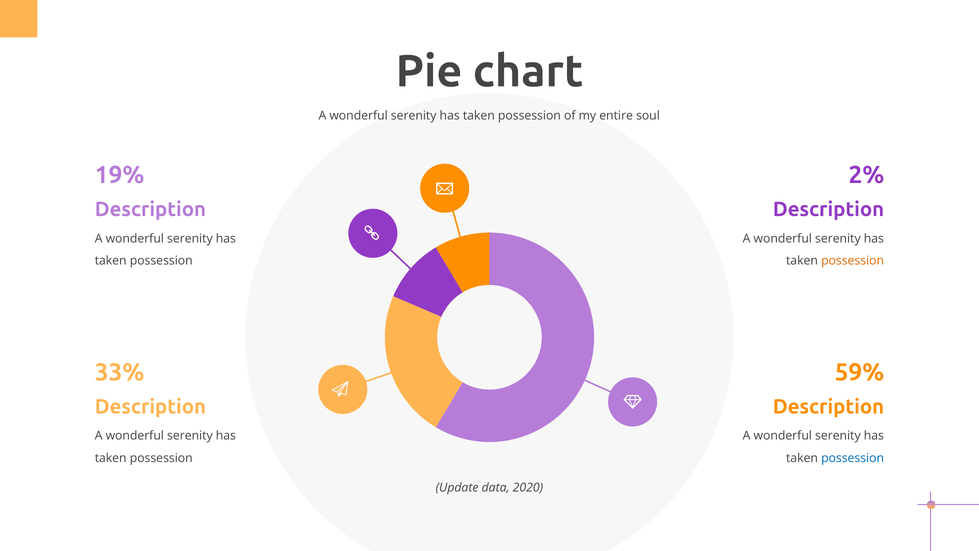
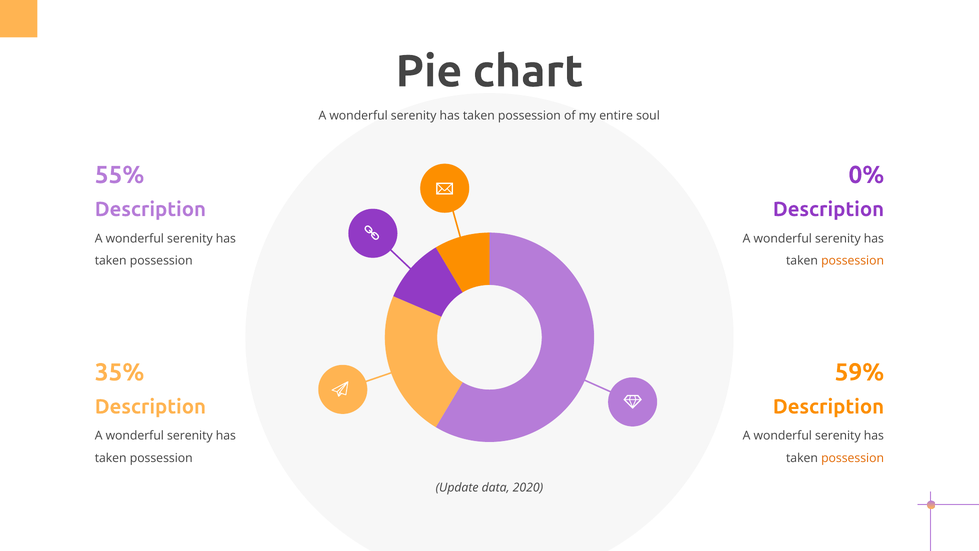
19%: 19% -> 55% (120, 175)
2%: 2% -> 0% (866, 175)
33%: 33% -> 35% (120, 372)
possession colour: blue -> orange (853, 458)
